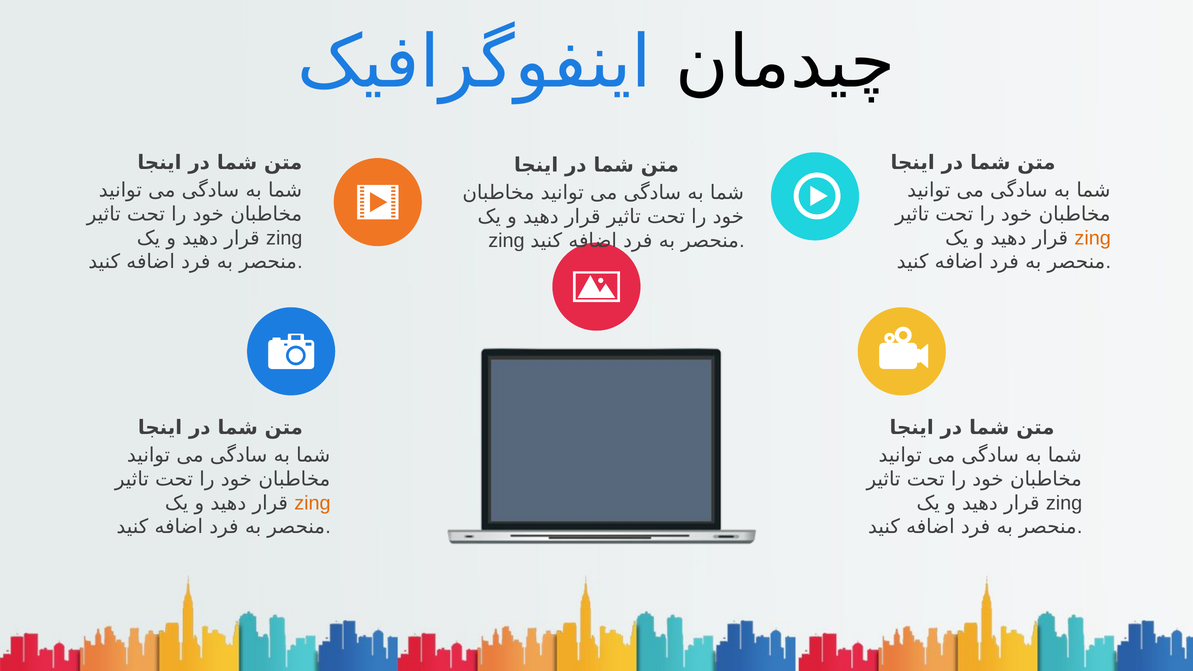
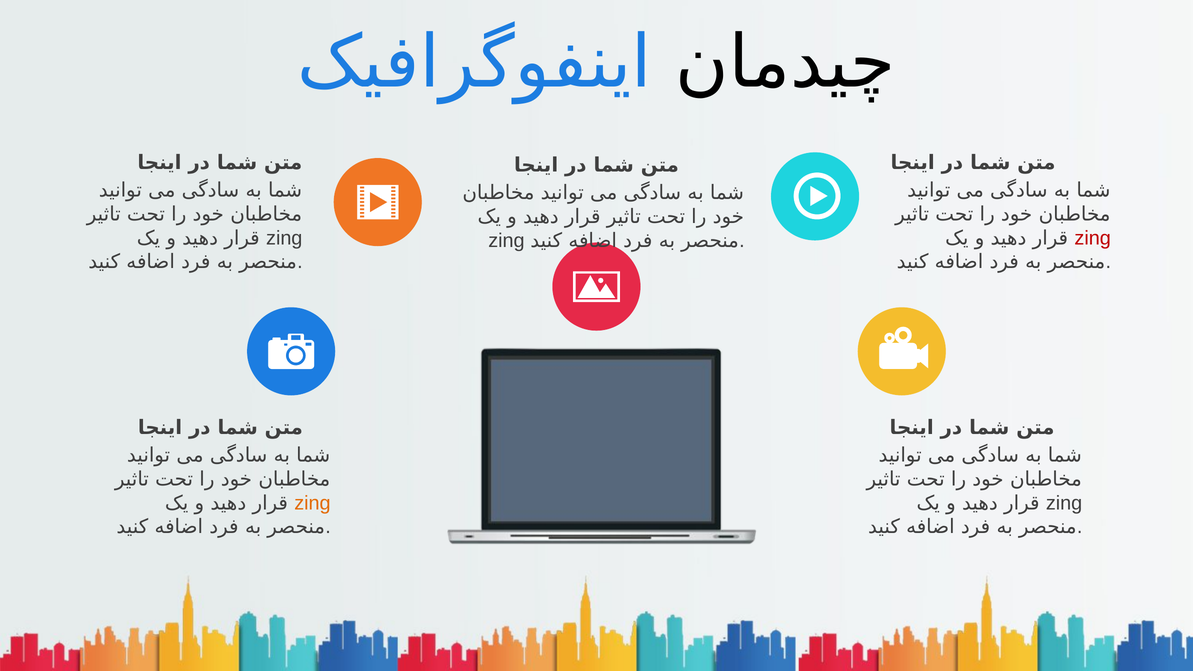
zing colour: orange -> red (1093, 238)
